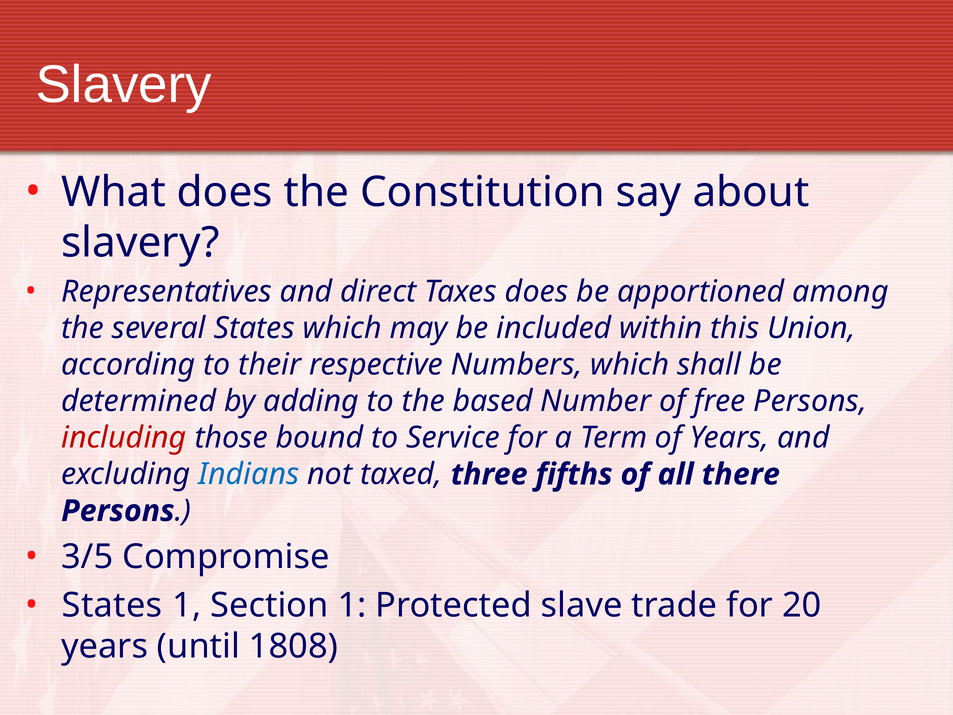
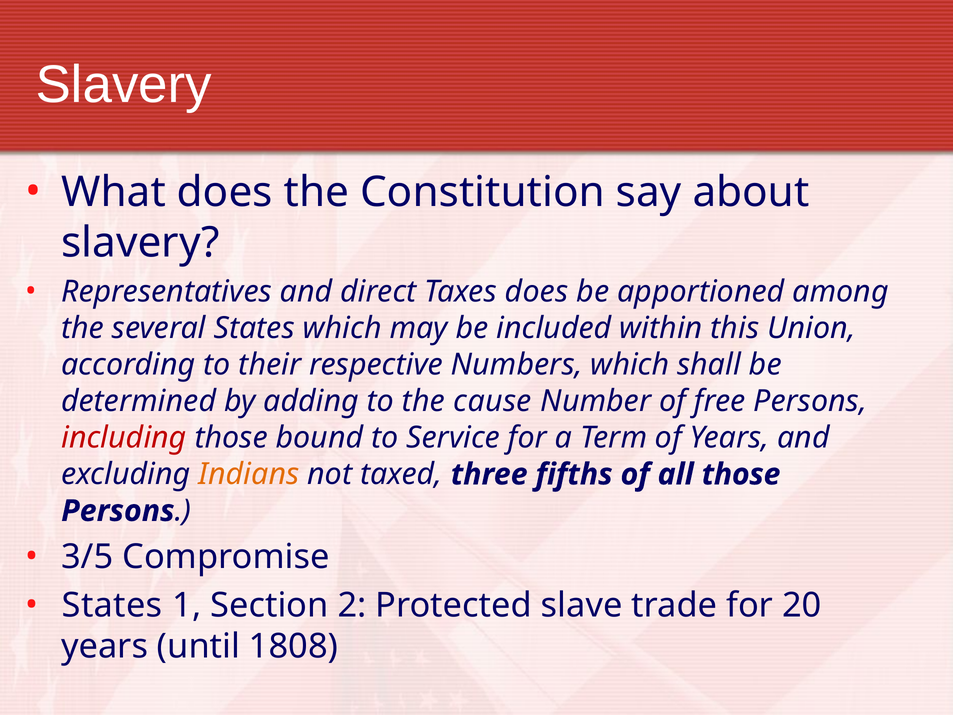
based: based -> cause (493, 401)
Indians colour: blue -> orange (249, 474)
all there: there -> those (741, 474)
Section 1: 1 -> 2 (352, 605)
